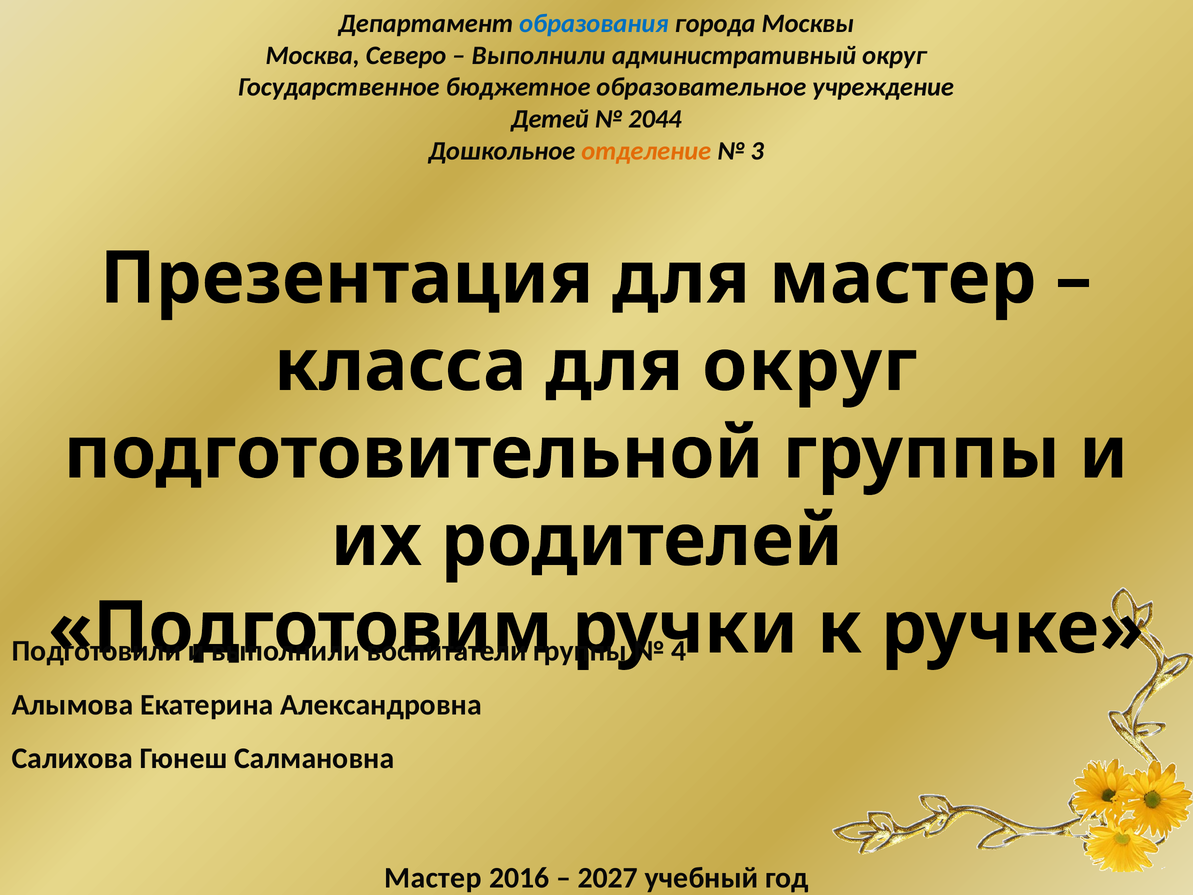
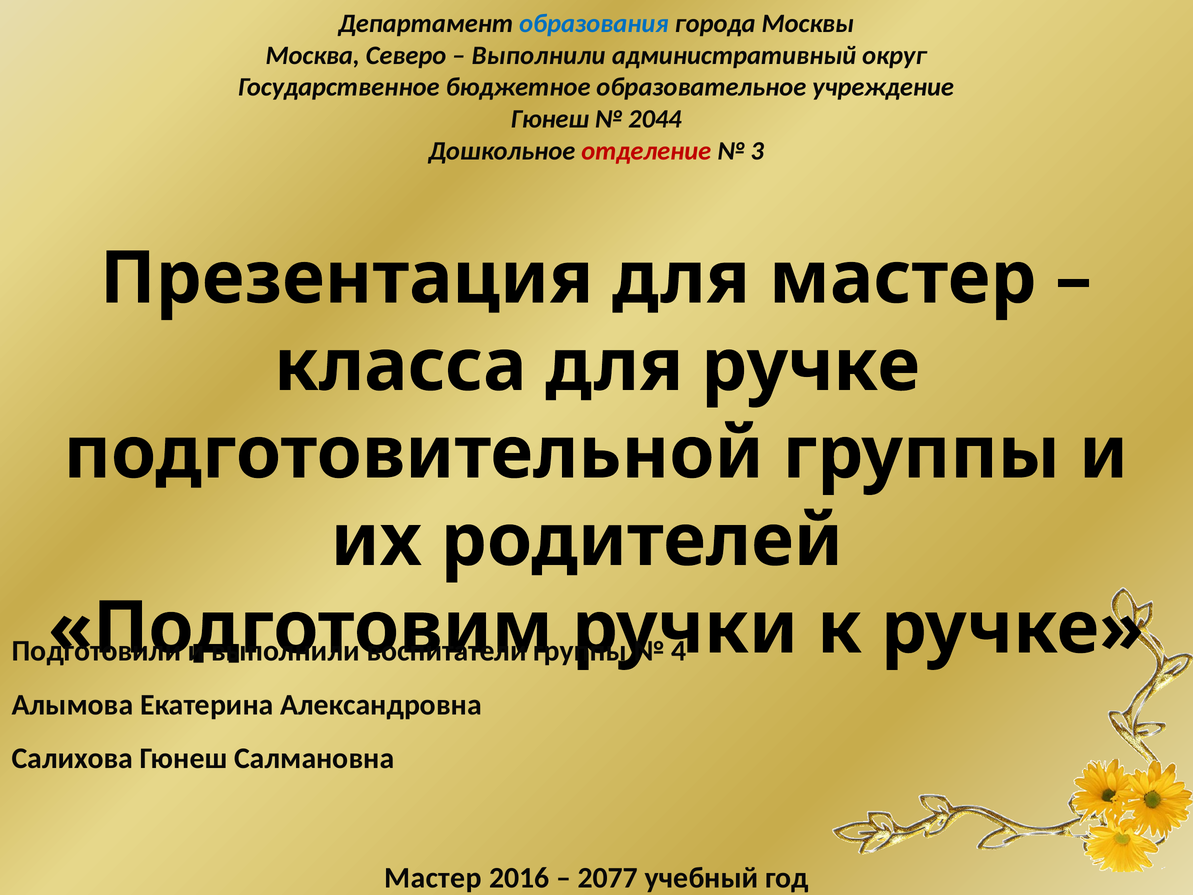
Детей: Детей -> Гюнеш (550, 119)
отделение colour: orange -> red (646, 151)
для округ: округ -> ручке (811, 366)
2027: 2027 -> 2077 (608, 878)
